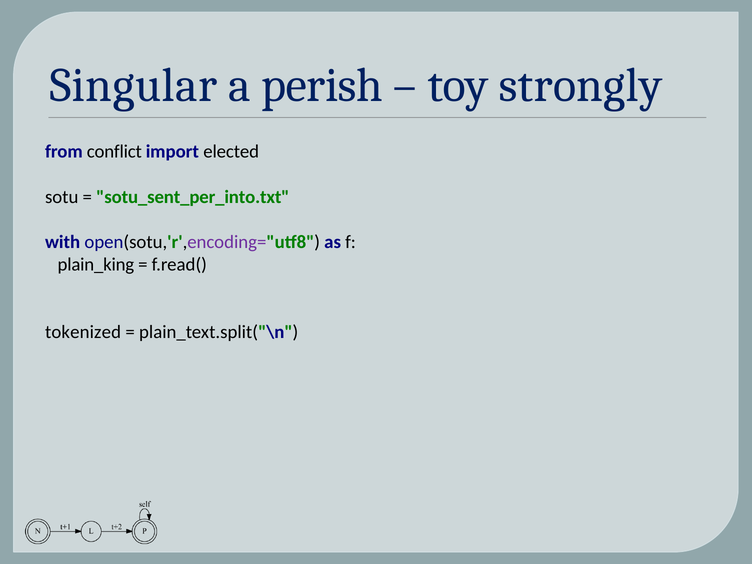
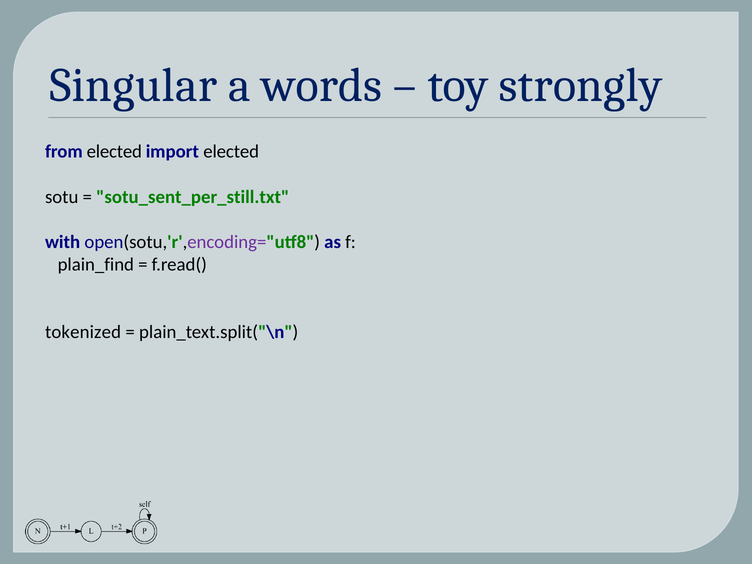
perish: perish -> words (322, 86)
from conflict: conflict -> elected (114, 152)
sotu_sent_per_into.txt: sotu_sent_per_into.txt -> sotu_sent_per_still.txt (193, 197)
plain_king: plain_king -> plain_find (96, 264)
